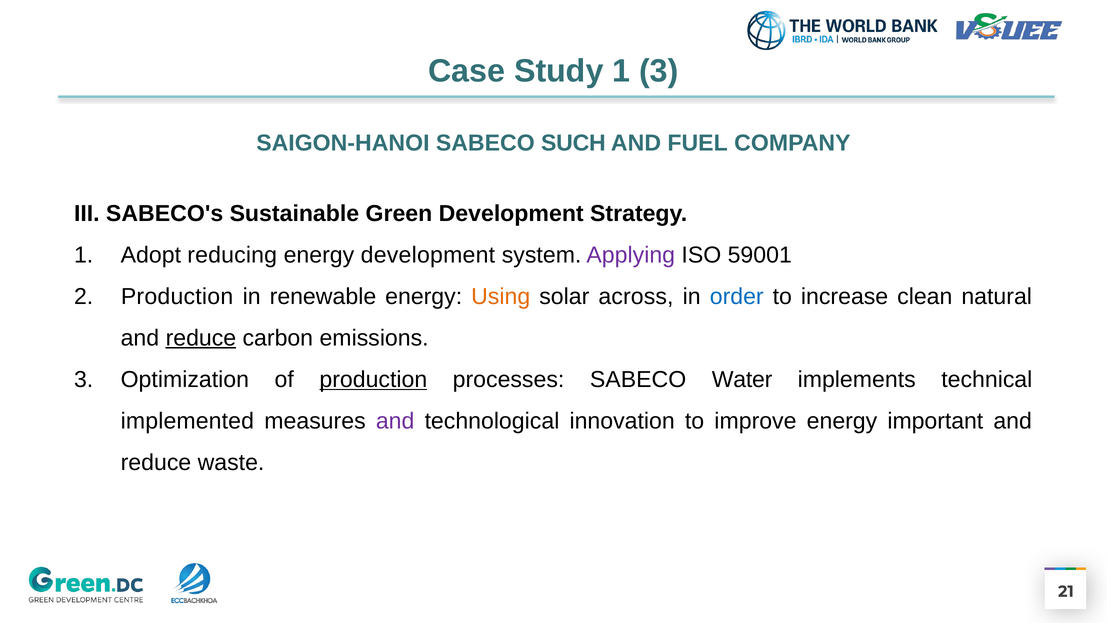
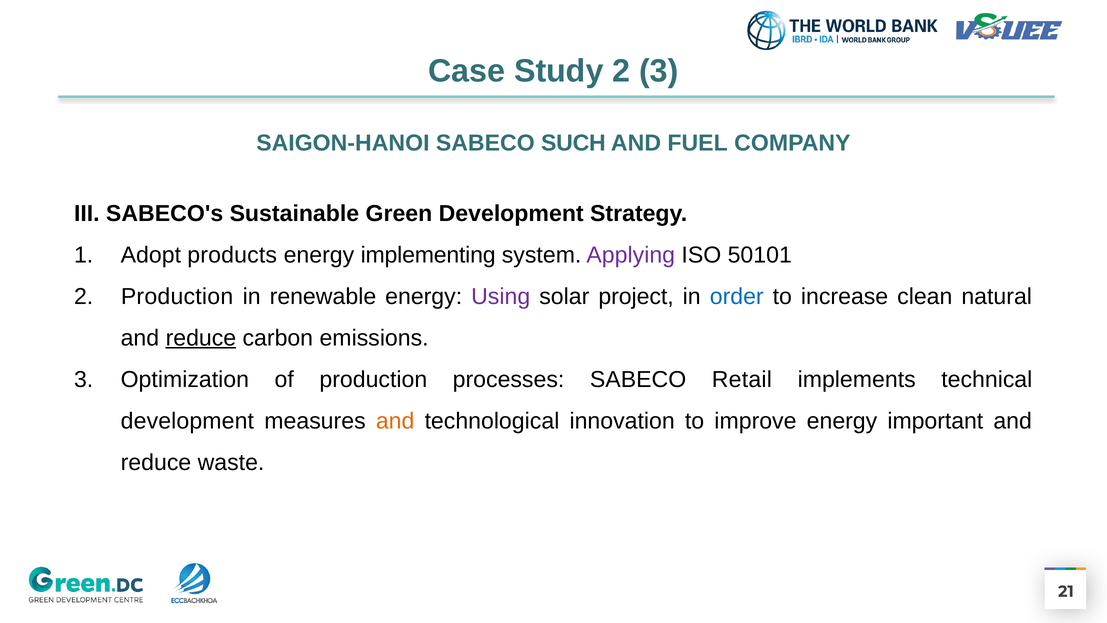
Study 1: 1 -> 2 (621, 71)
reducing: reducing -> products (232, 255)
energy development: development -> implementing (428, 255)
59001: 59001 -> 50101 (760, 255)
Using colour: orange -> purple (501, 296)
across: across -> project (636, 296)
production underline: present -> none (373, 379)
Water: Water -> Retail (742, 379)
implemented: implemented -> development (187, 421)
and colour: purple -> orange (395, 421)
